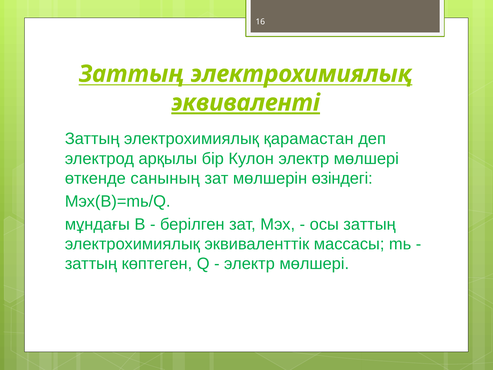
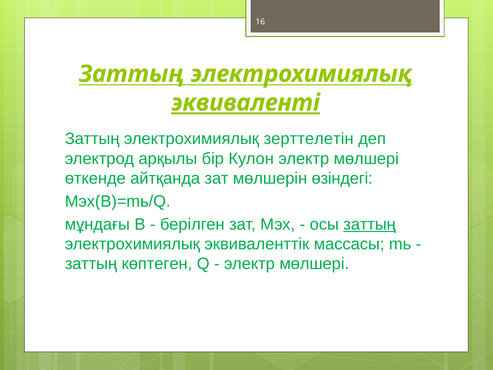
қарамастан: қарамастан -> зерттелетін (309, 139)
санының: санының -> айтқанда (165, 178)
заттың underline: none -> present (370, 224)
